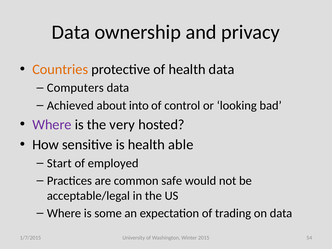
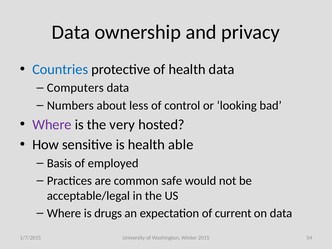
Countries colour: orange -> blue (60, 69)
Achieved: Achieved -> Numbers (70, 105)
into: into -> less (139, 105)
Start: Start -> Basis (59, 163)
some: some -> drugs (108, 213)
trading: trading -> current (233, 213)
